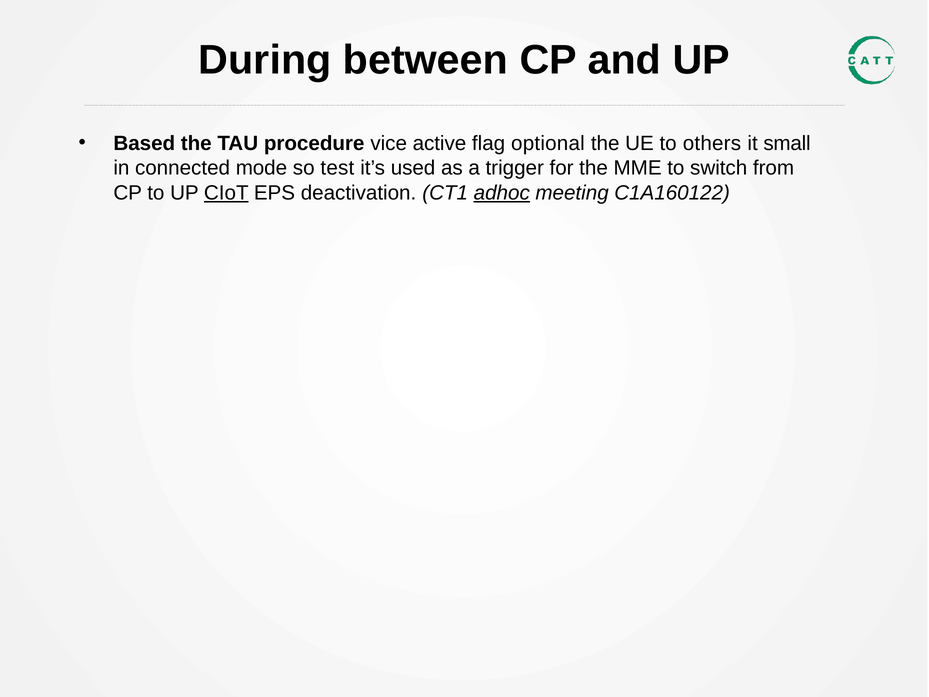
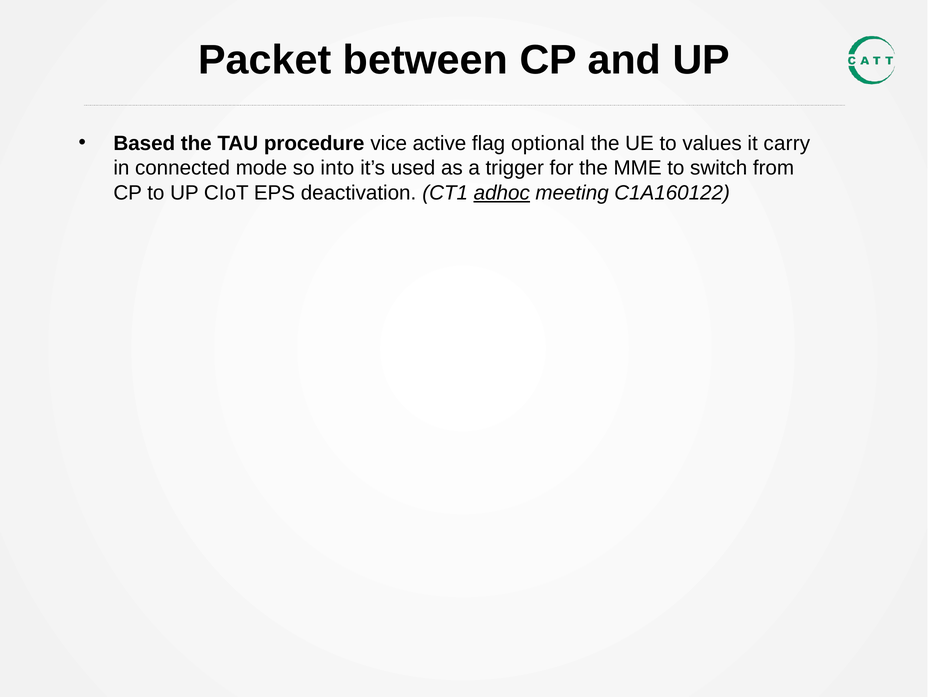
During: During -> Packet (265, 60)
others: others -> values (712, 143)
small: small -> carry (787, 143)
test: test -> into (337, 168)
CIoT underline: present -> none (226, 193)
